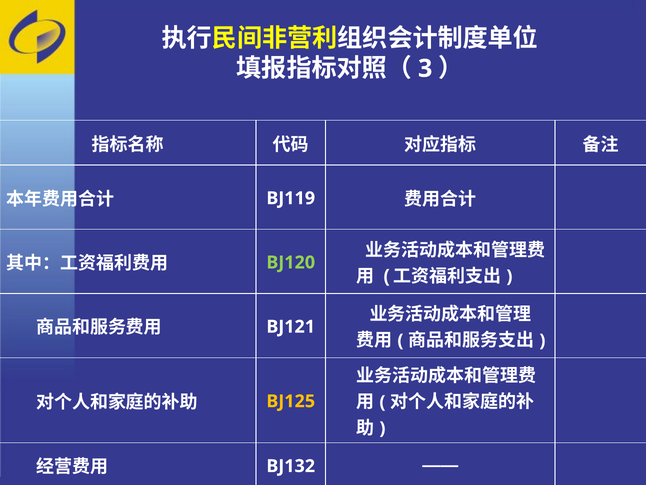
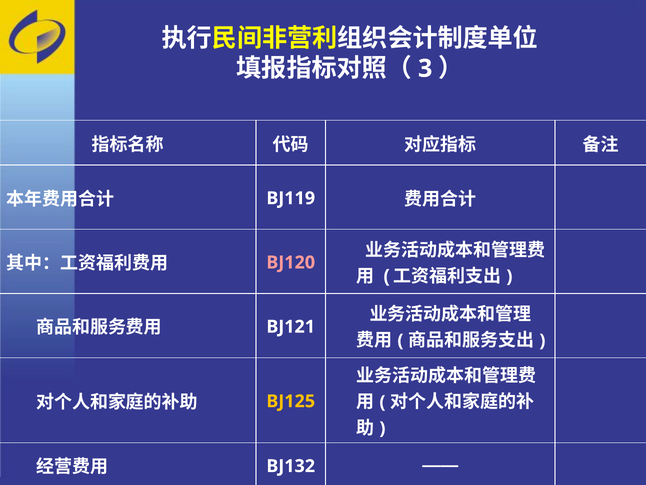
BJ120 colour: light green -> pink (291, 262)
